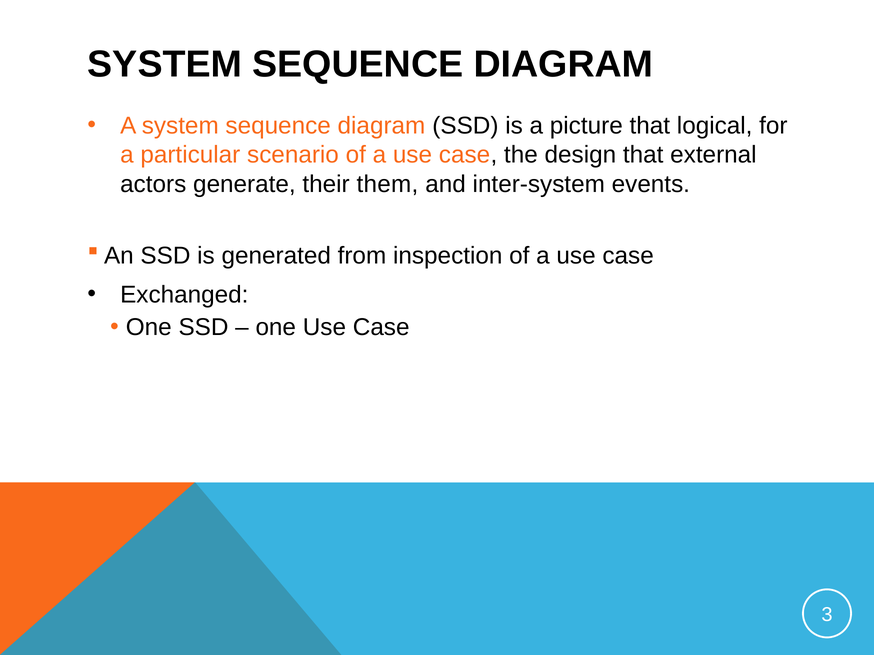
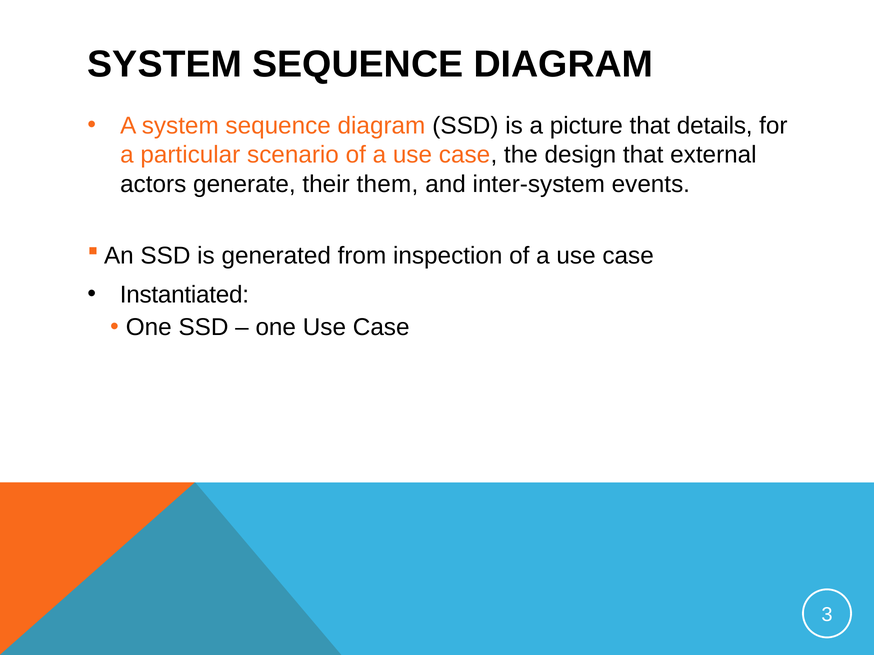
logical: logical -> details (715, 126)
Exchanged: Exchanged -> Instantiated (184, 295)
